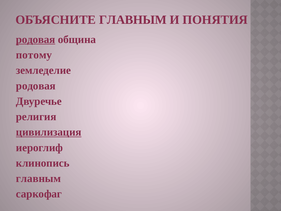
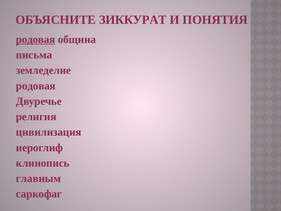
ОБЪЯСНИТЕ ГЛАВНЫМ: ГЛАВНЫМ -> ЗИККУРАТ (133, 20)
потому: потому -> письма (34, 55)
цивилизация underline: present -> none (49, 132)
